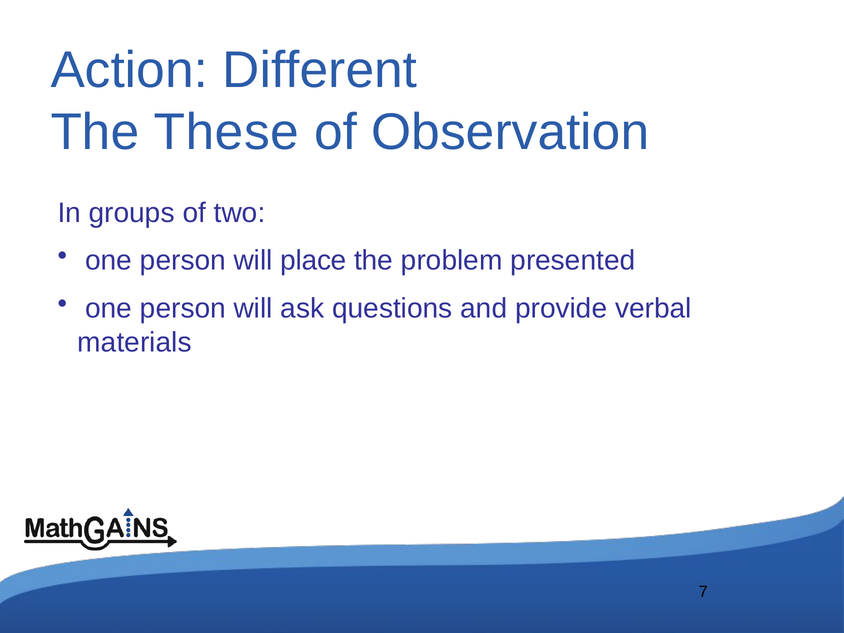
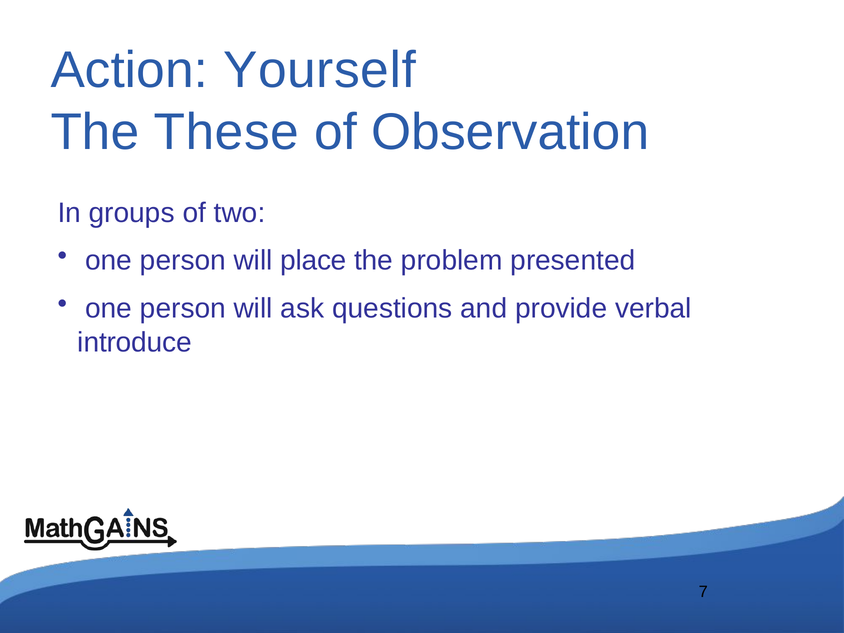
Different: Different -> Yourself (320, 70)
materials: materials -> introduce (135, 342)
